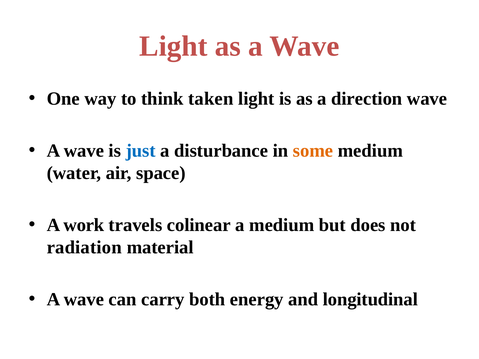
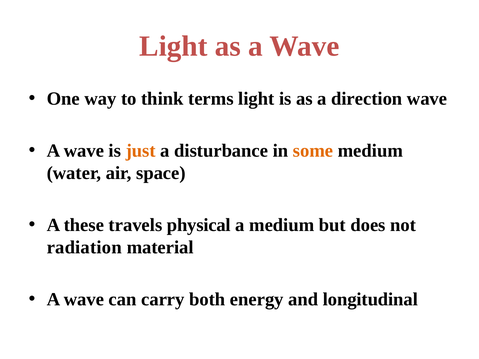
taken: taken -> terms (211, 99)
just colour: blue -> orange (141, 151)
work: work -> these (84, 225)
colinear: colinear -> physical (199, 225)
